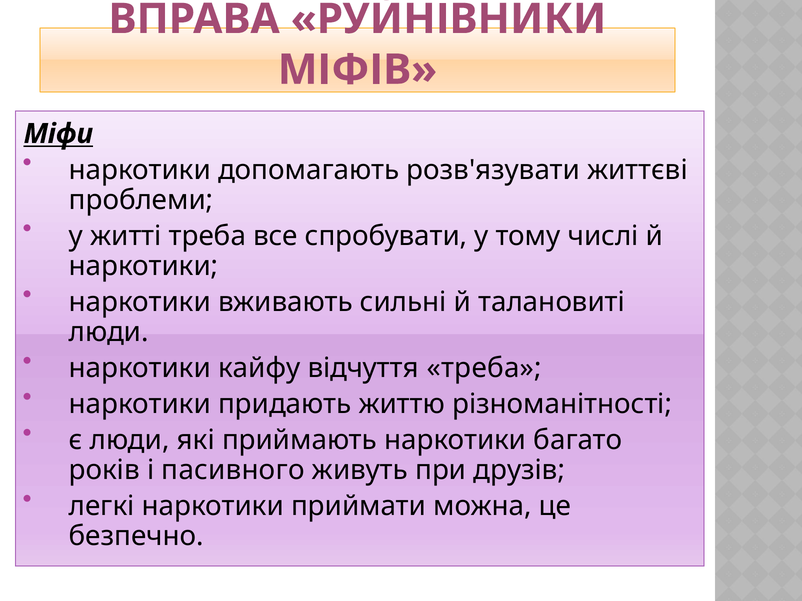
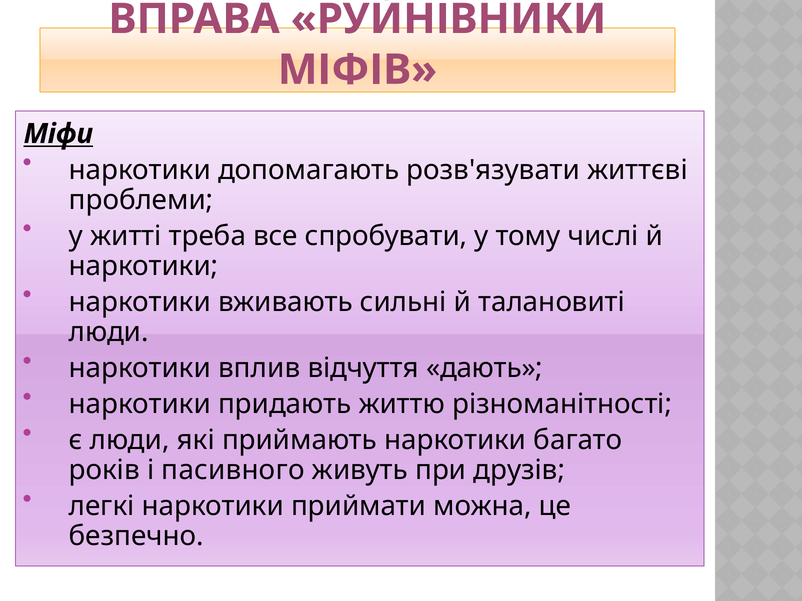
кайфу: кайфу -> вплив (259, 368)
відчуття треба: треба -> дають (485, 368)
